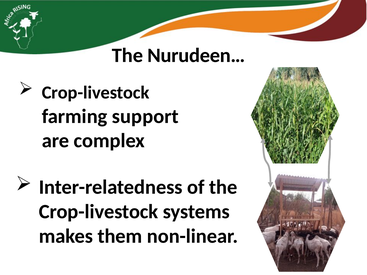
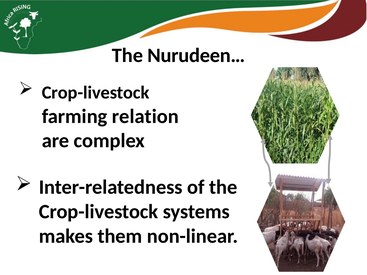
support: support -> relation (145, 116)
